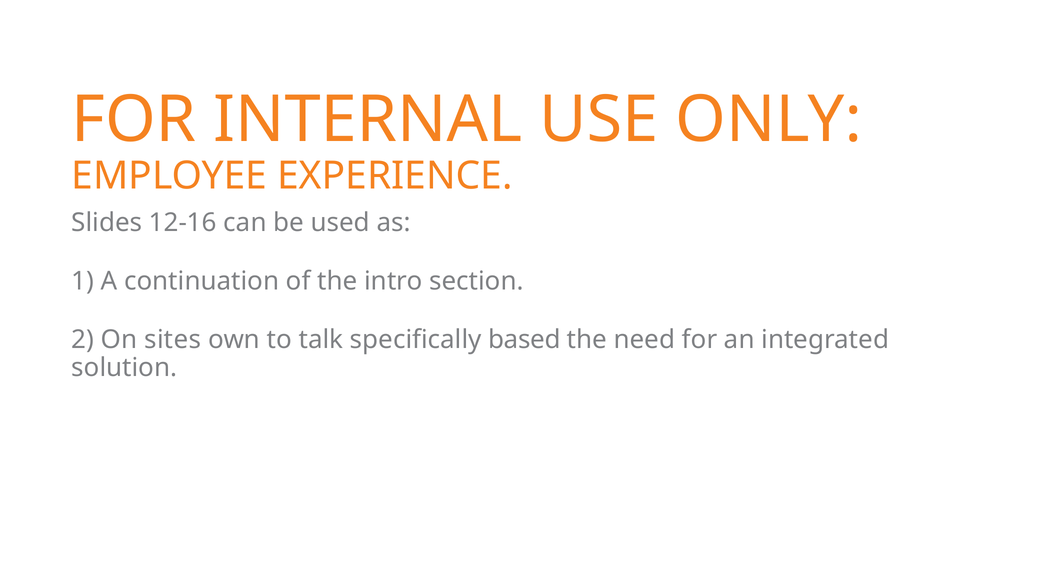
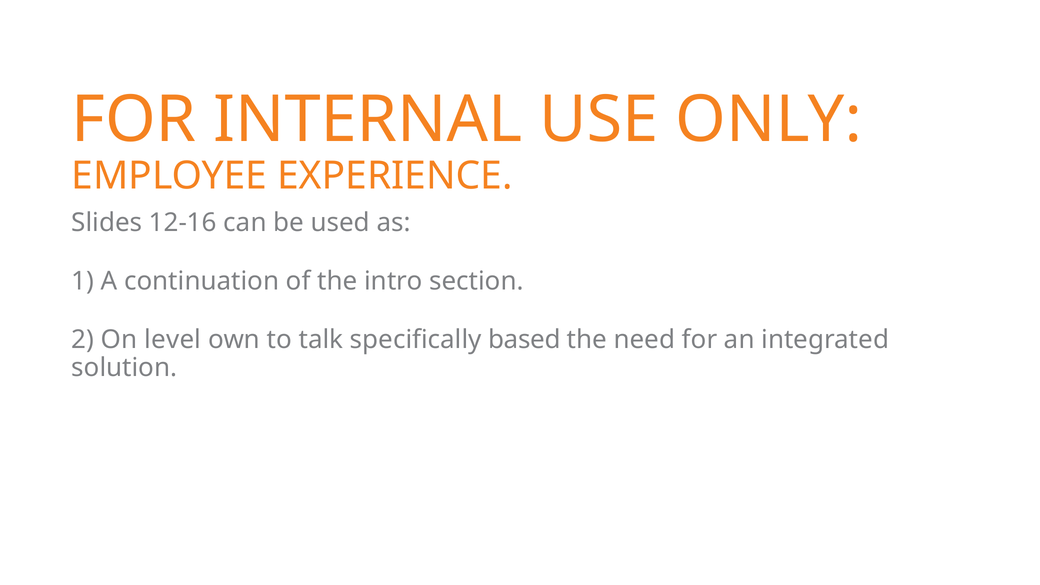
sites: sites -> level (173, 339)
